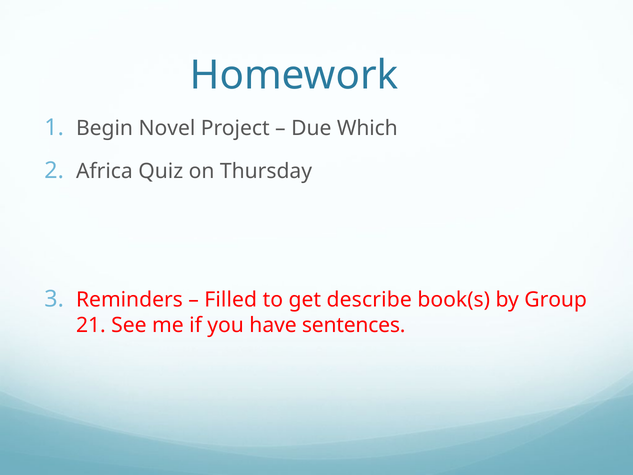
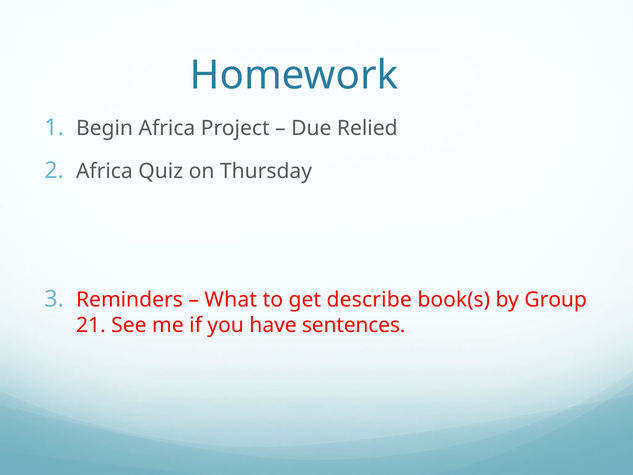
Begin Novel: Novel -> Africa (167, 128)
Which: Which -> Relied (367, 128)
Filled: Filled -> What (231, 300)
